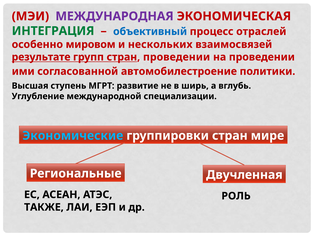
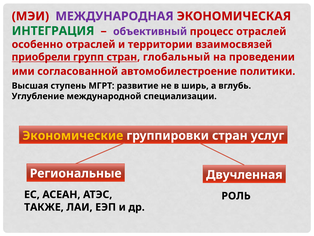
объективный colour: blue -> purple (150, 31)
особенно мировом: мировом -> отраслей (91, 44)
нескольких: нескольких -> территории (160, 44)
результате: результате -> приобрели (41, 57)
стран проведении: проведении -> глобальный (177, 57)
Экономические colour: light blue -> yellow (73, 135)
мире: мире -> услуг (268, 135)
